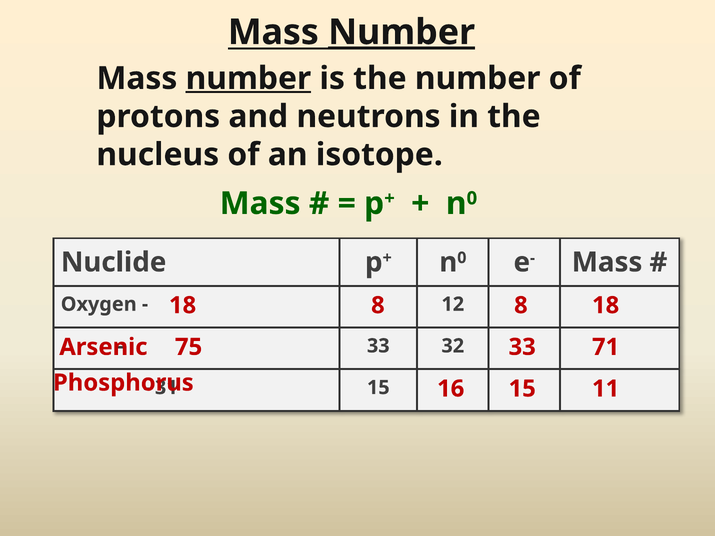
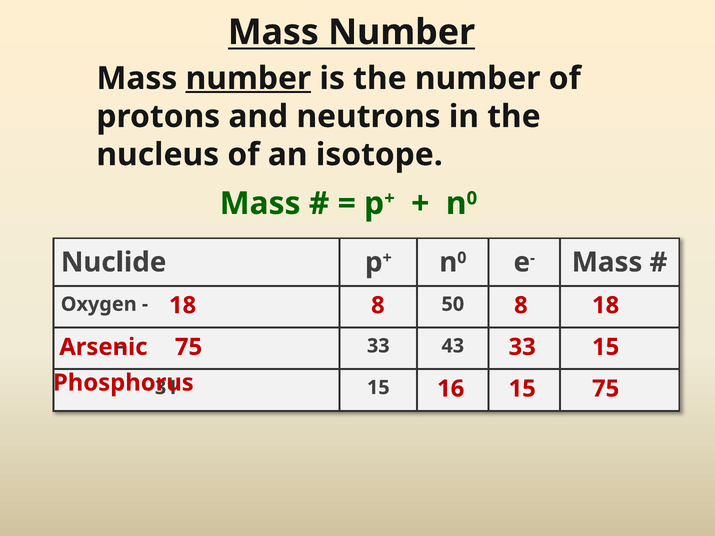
Number underline: present -> none (402, 32)
12: 12 -> 50 (453, 304)
32: 32 -> 43 (453, 346)
33 71: 71 -> 15 (606, 347)
15 11: 11 -> 75 (606, 389)
